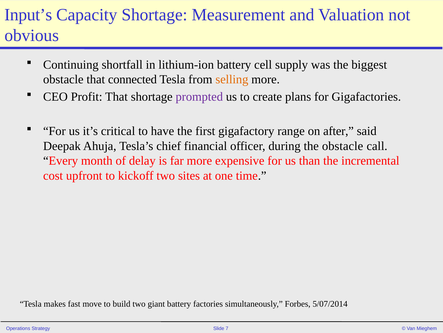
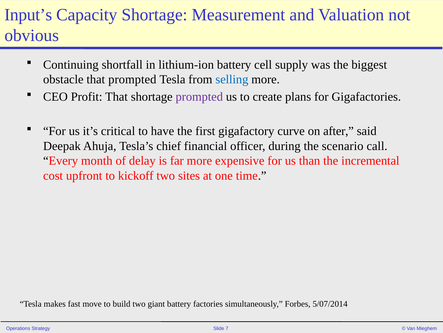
that connected: connected -> prompted (132, 79)
selling colour: orange -> blue (232, 79)
range: range -> curve (291, 131)
the obstacle: obstacle -> scenario (343, 146)
